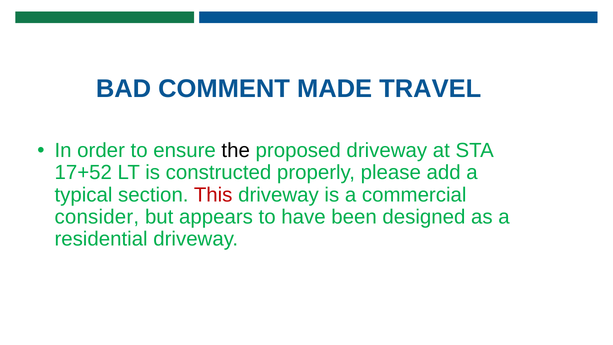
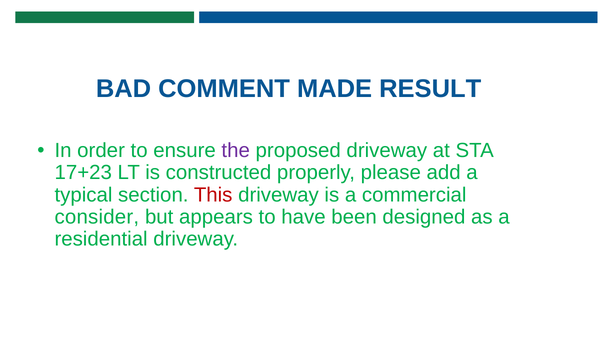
TRAVEL: TRAVEL -> RESULT (430, 89)
the colour: black -> purple (236, 150)
17+52: 17+52 -> 17+23 (83, 173)
